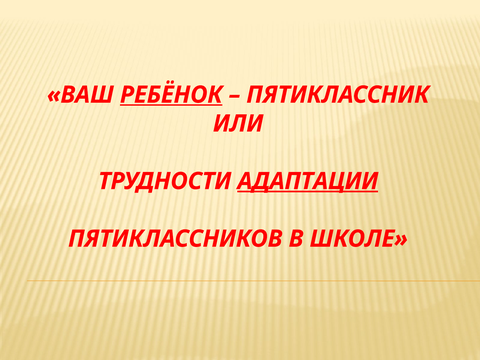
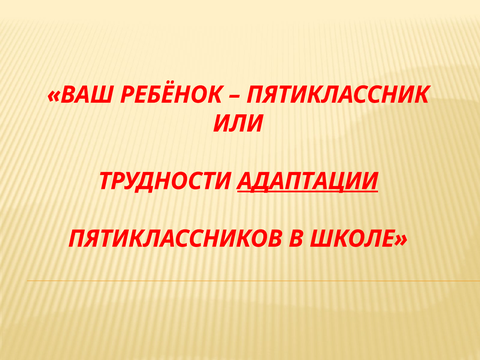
РЕБЁНОК underline: present -> none (171, 95)
